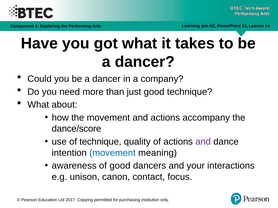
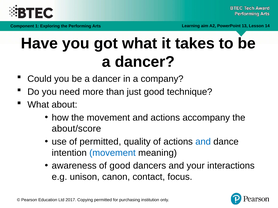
dance/score: dance/score -> about/score (76, 129)
of technique: technique -> permitted (100, 142)
and colour: purple -> blue (203, 142)
